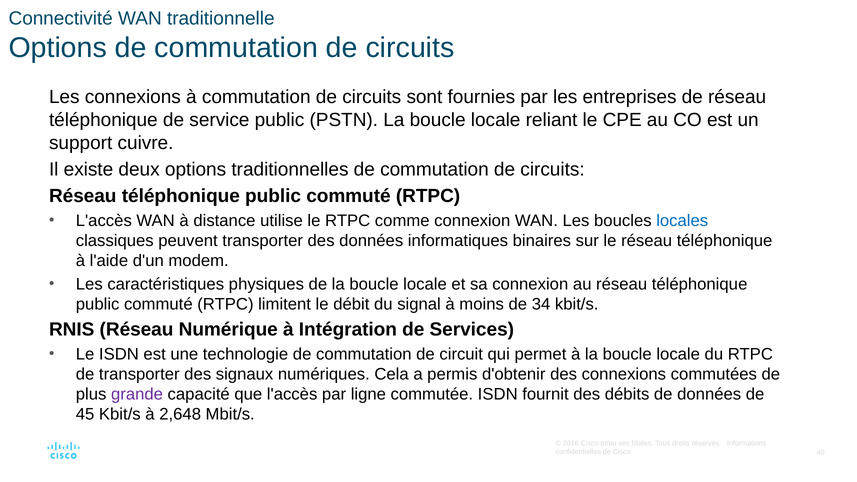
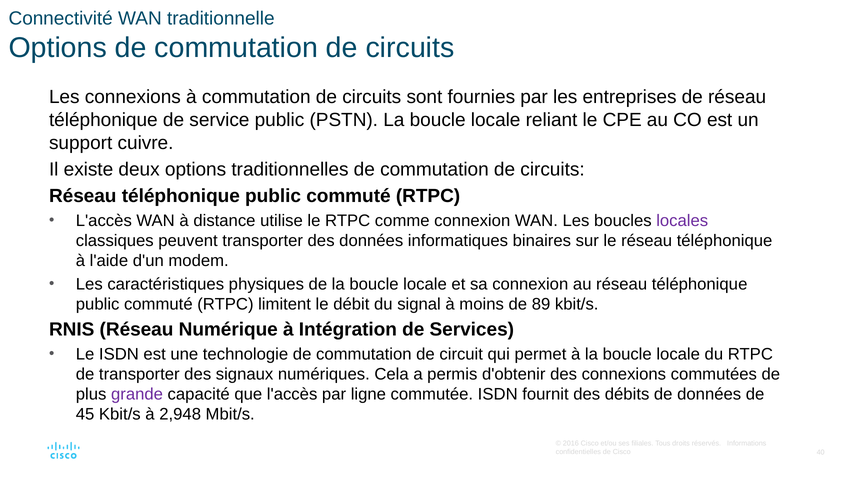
locales colour: blue -> purple (682, 221)
34: 34 -> 89 (541, 304)
2,648: 2,648 -> 2,948 (180, 414)
